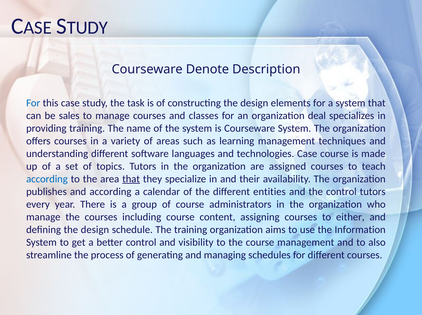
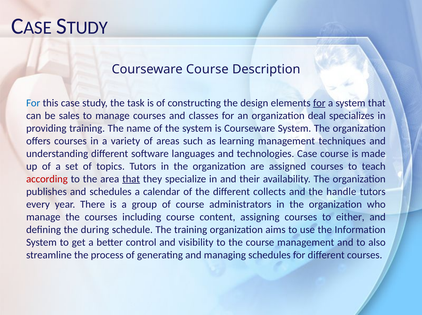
Courseware Denote: Denote -> Course (207, 69)
for underline: none -> present (319, 103)
according colour: blue -> red (47, 179)
and according: according -> schedules (111, 192)
entities: entities -> collects (270, 192)
the control: control -> handle (341, 192)
defining the design: design -> during (95, 230)
